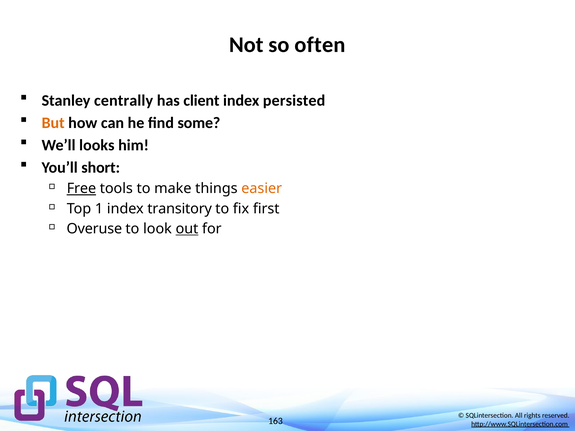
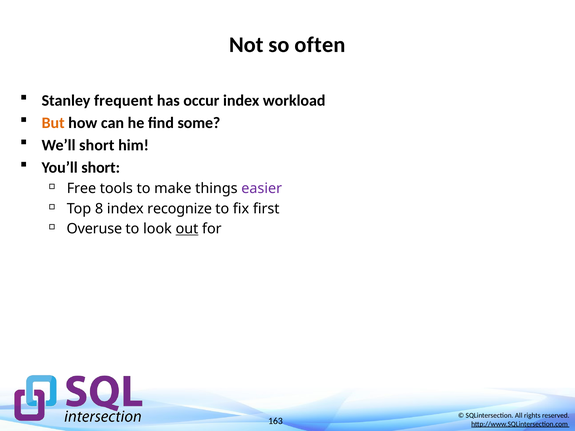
centrally: centrally -> frequent (124, 101)
client: client -> occur (201, 101)
persisted: persisted -> workload (294, 101)
We’ll looks: looks -> short (97, 145)
Free underline: present -> none (81, 189)
easier colour: orange -> purple (262, 189)
1: 1 -> 8 (99, 209)
transitory: transitory -> recognize (180, 209)
